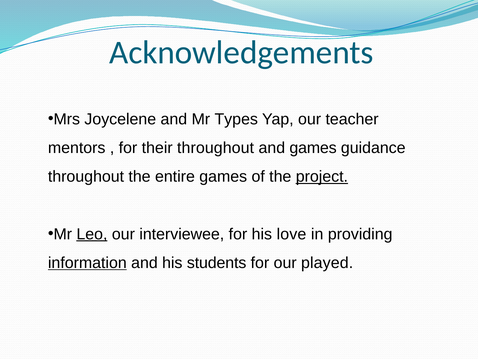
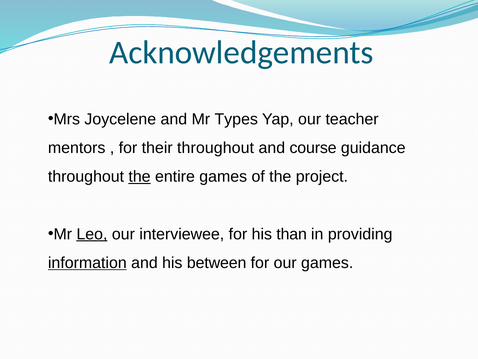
and games: games -> course (313, 148)
the underline: none -> present (140, 176)
project underline: present -> none (322, 176)
love: love -> than (292, 234)
students: students -> between (217, 262)
our played: played -> games (327, 262)
